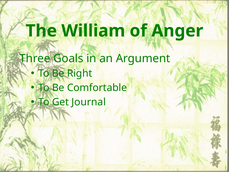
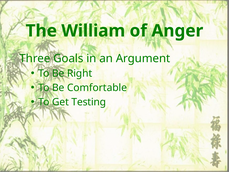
Journal: Journal -> Testing (89, 102)
